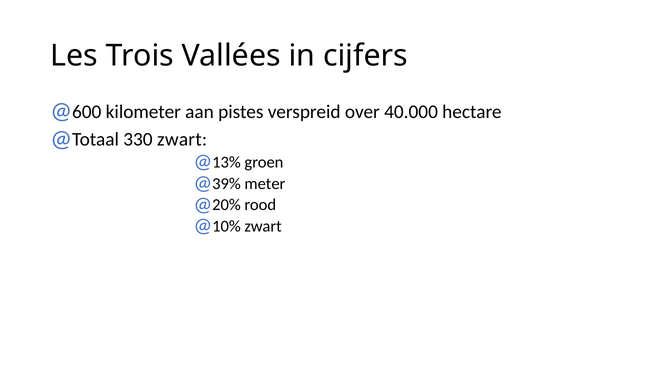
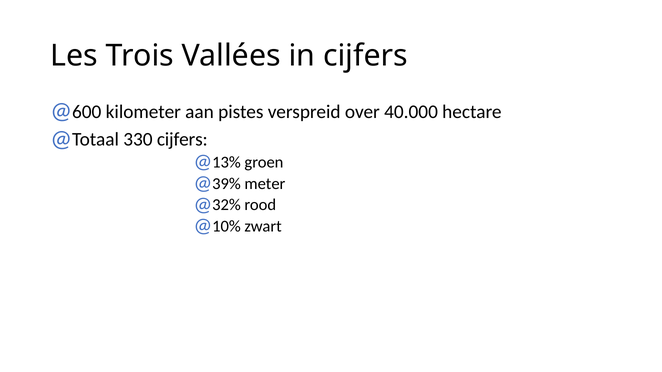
330 zwart: zwart -> cijfers (182, 140)
20%: 20% -> 32% (226, 205)
